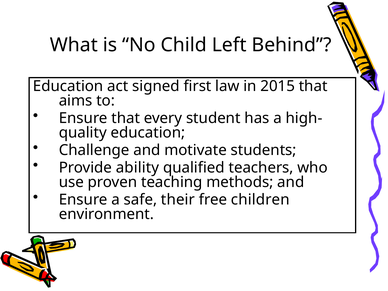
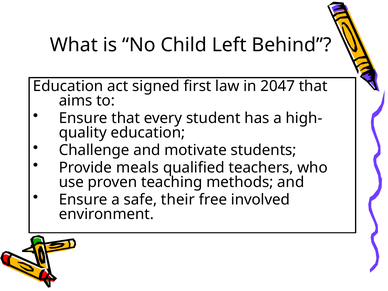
2015: 2015 -> 2047 (278, 86)
ability: ability -> meals (137, 168)
children: children -> involved (260, 200)
